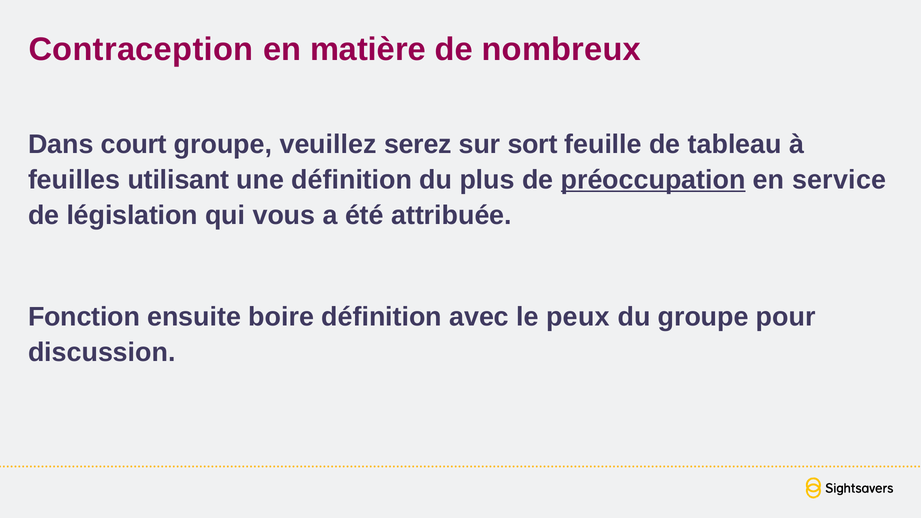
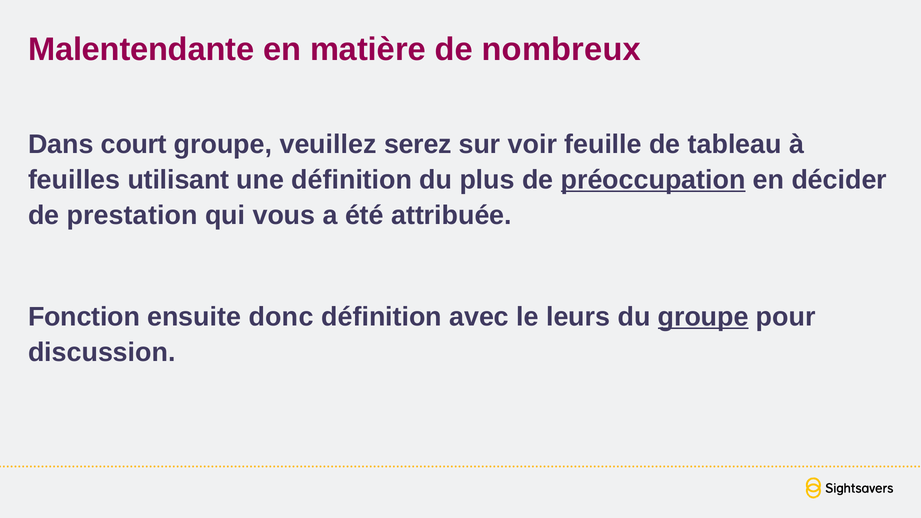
Contraception: Contraception -> Malentendante (141, 49)
sort: sort -> voir (532, 144)
service: service -> décider (839, 180)
législation: législation -> prestation (132, 215)
boire: boire -> donc (281, 317)
peux: peux -> leurs (578, 317)
groupe underline: none -> present (703, 317)
